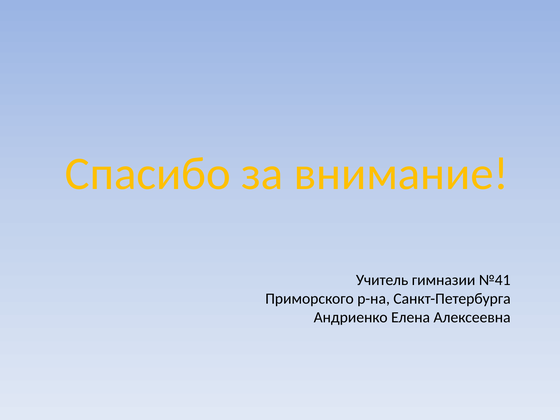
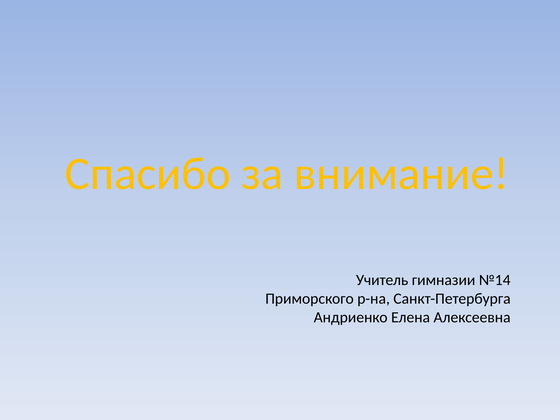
№41: №41 -> №14 (495, 280)
